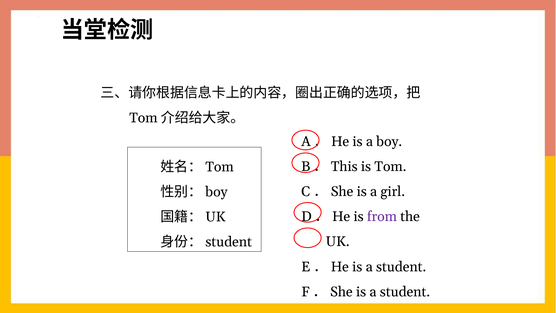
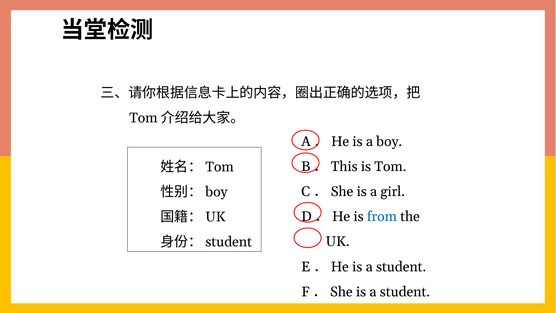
from colour: purple -> blue (382, 217)
